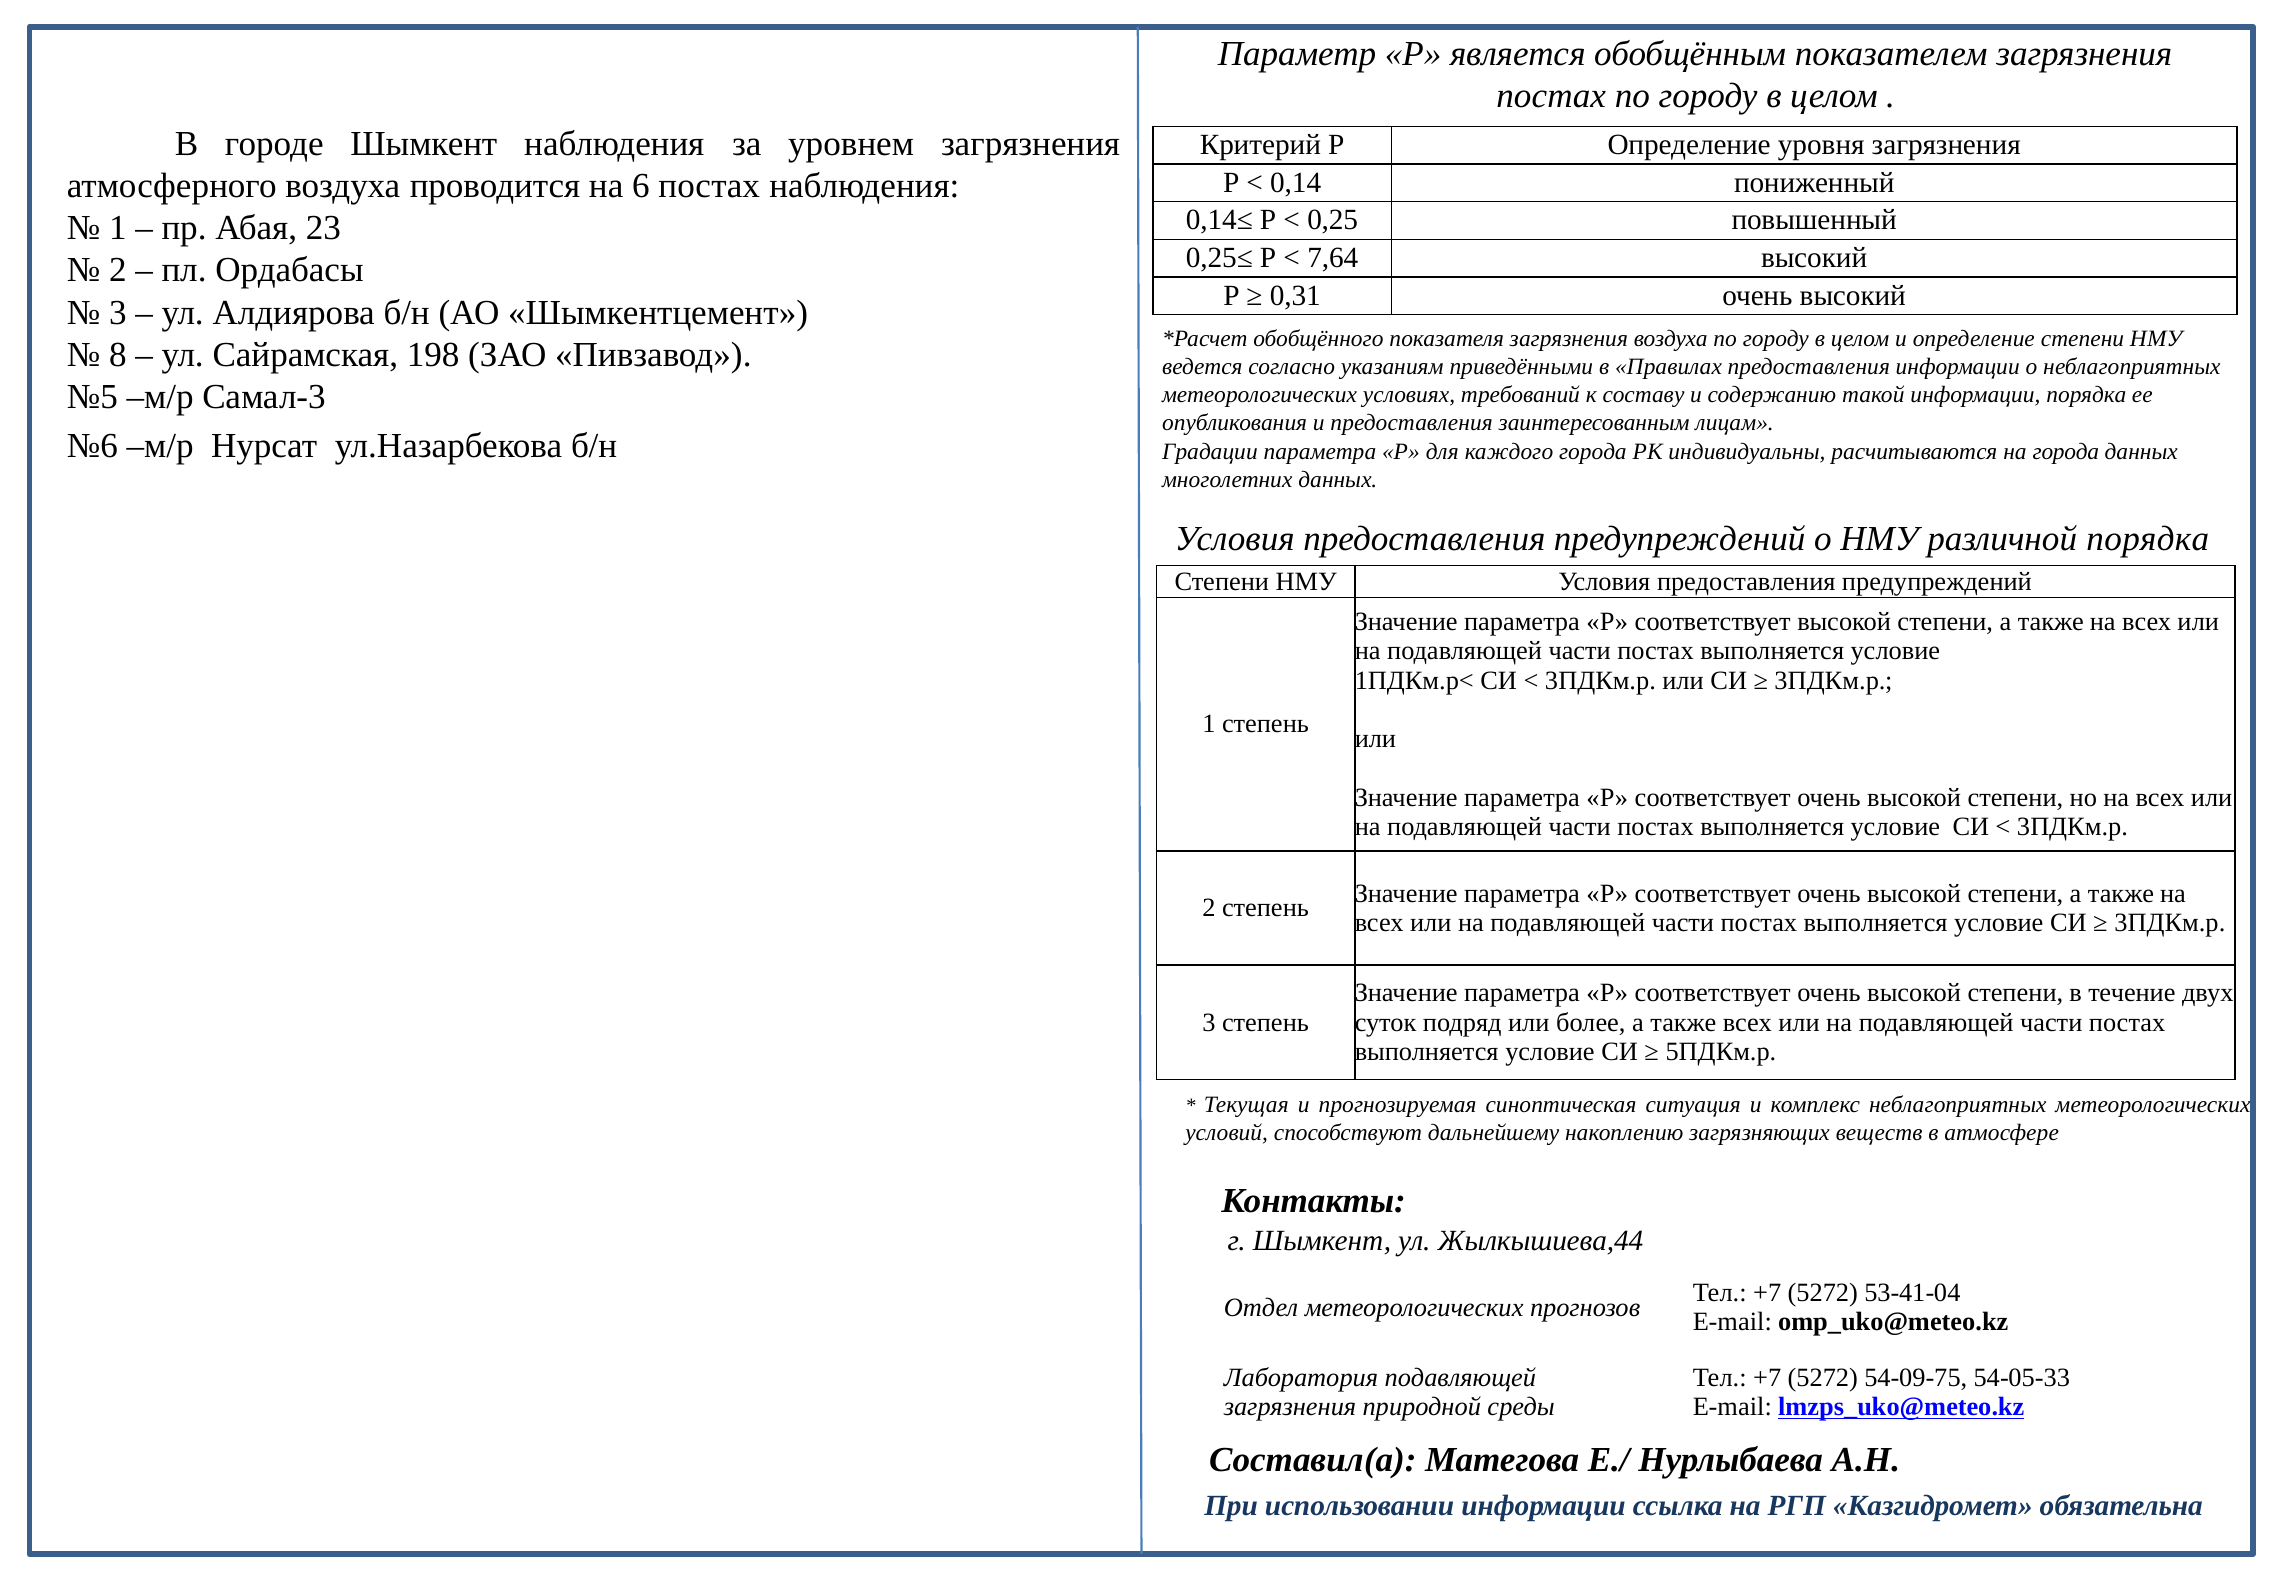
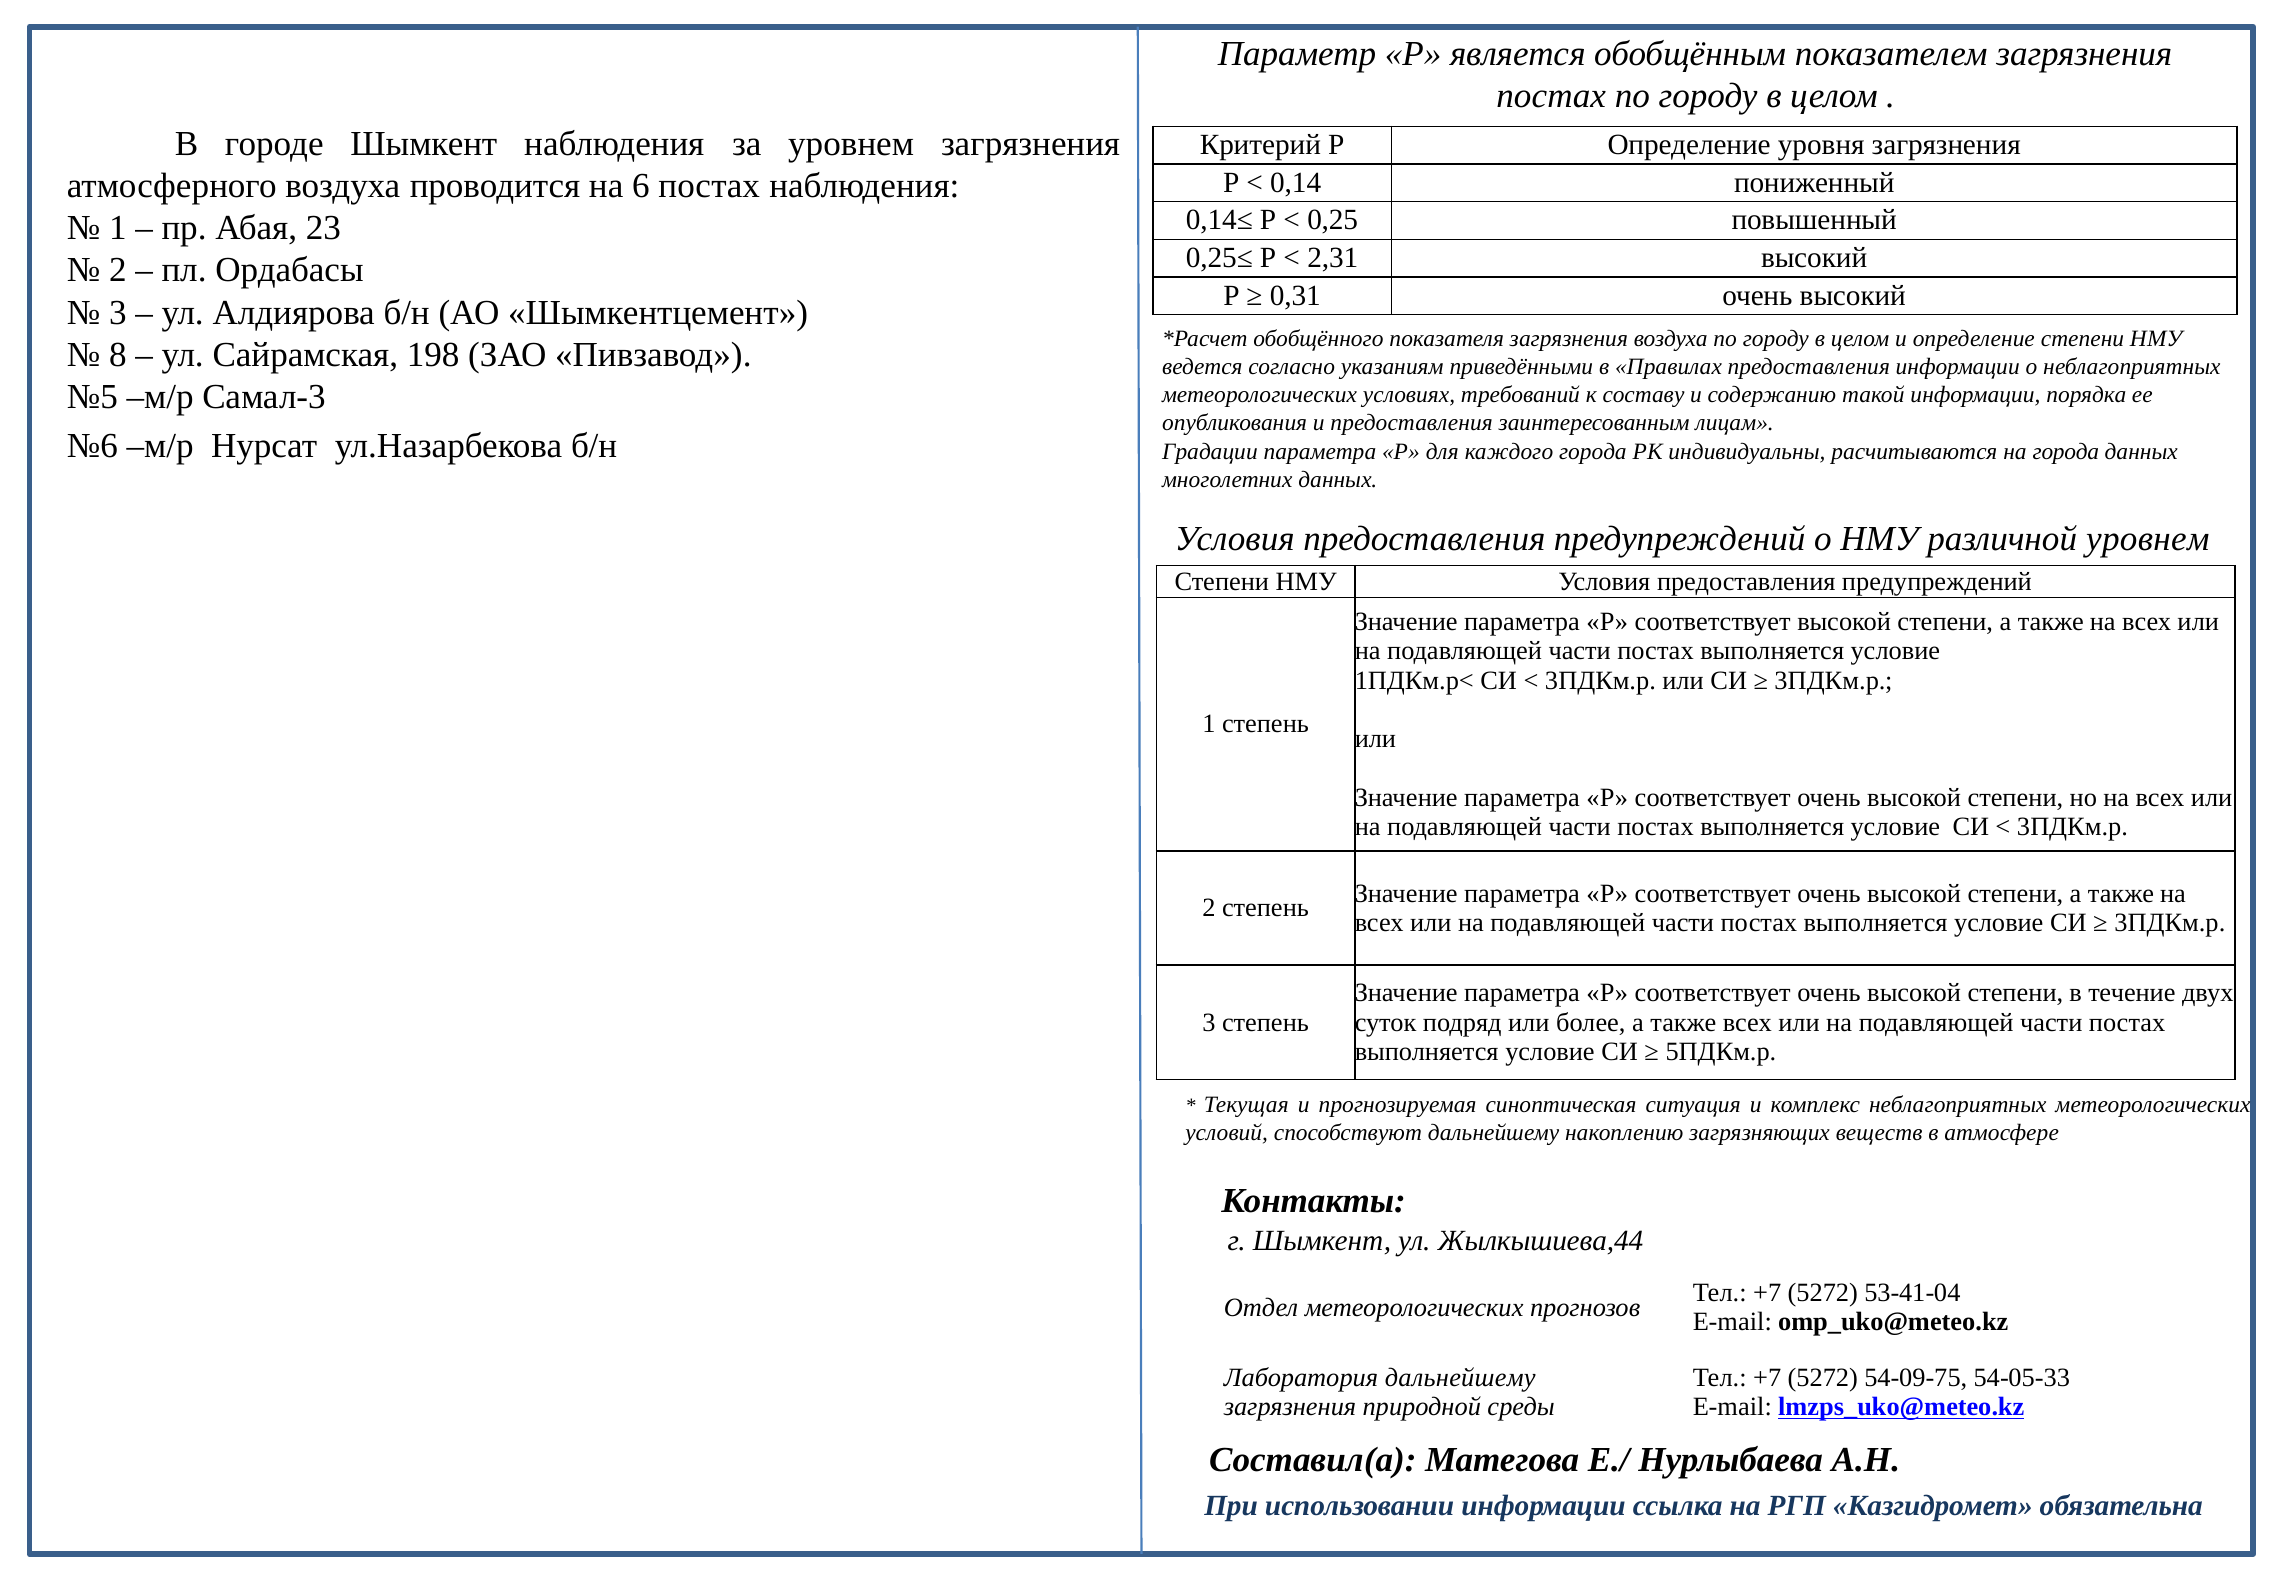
7,64: 7,64 -> 2,31 (1333, 258)
различной порядка: порядка -> уровнем (2148, 538)
Лаборатория подавляющей: подавляющей -> дальнейшему (1460, 1377)
